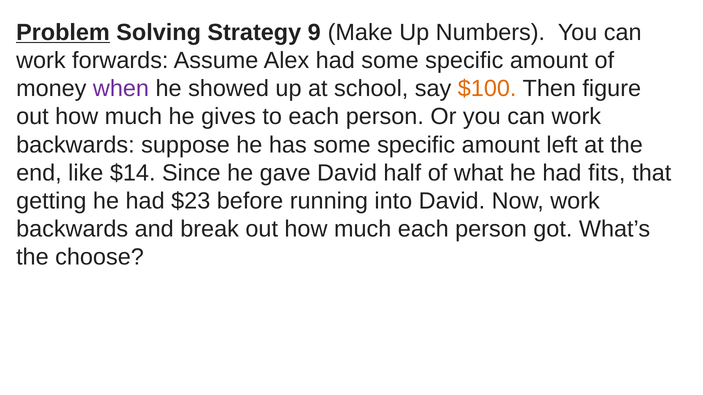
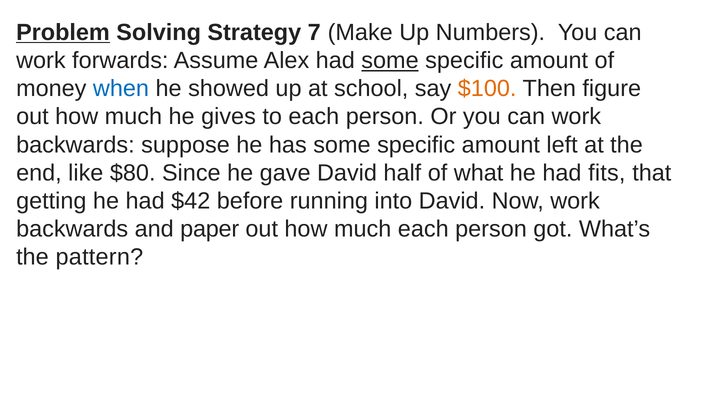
9: 9 -> 7 (314, 32)
some underline: none -> present (390, 61)
when colour: purple -> blue (121, 89)
$14: $14 -> $80 (133, 173)
$23: $23 -> $42 (191, 201)
break: break -> paper (210, 229)
choose: choose -> pattern (99, 258)
